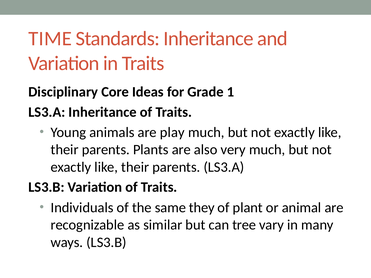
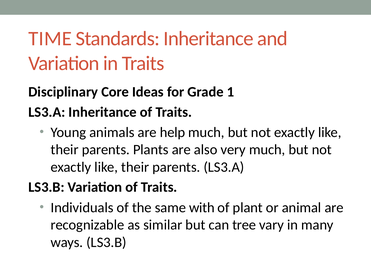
play: play -> help (173, 133)
they: they -> with (202, 208)
